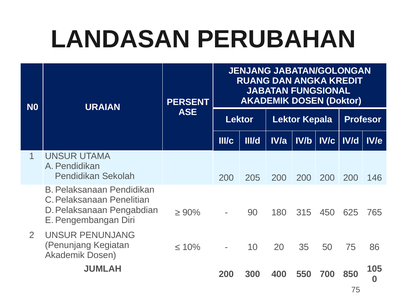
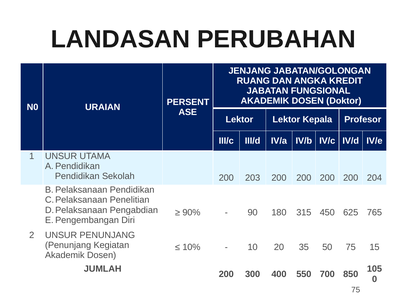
205: 205 -> 203 (253, 178)
146: 146 -> 204 (374, 178)
86: 86 -> 15 (375, 247)
